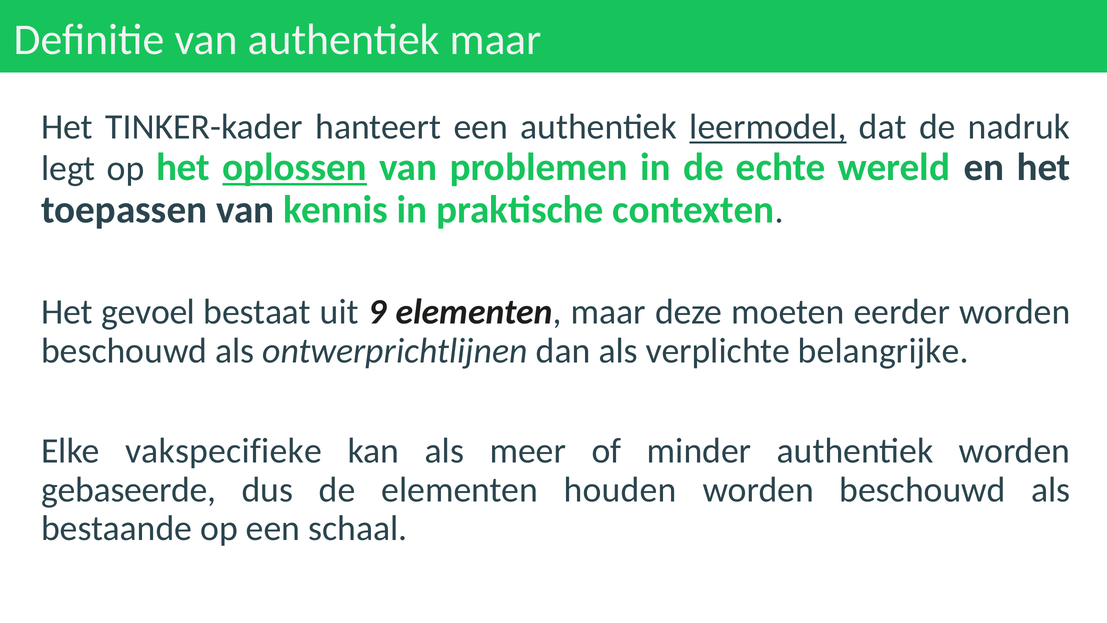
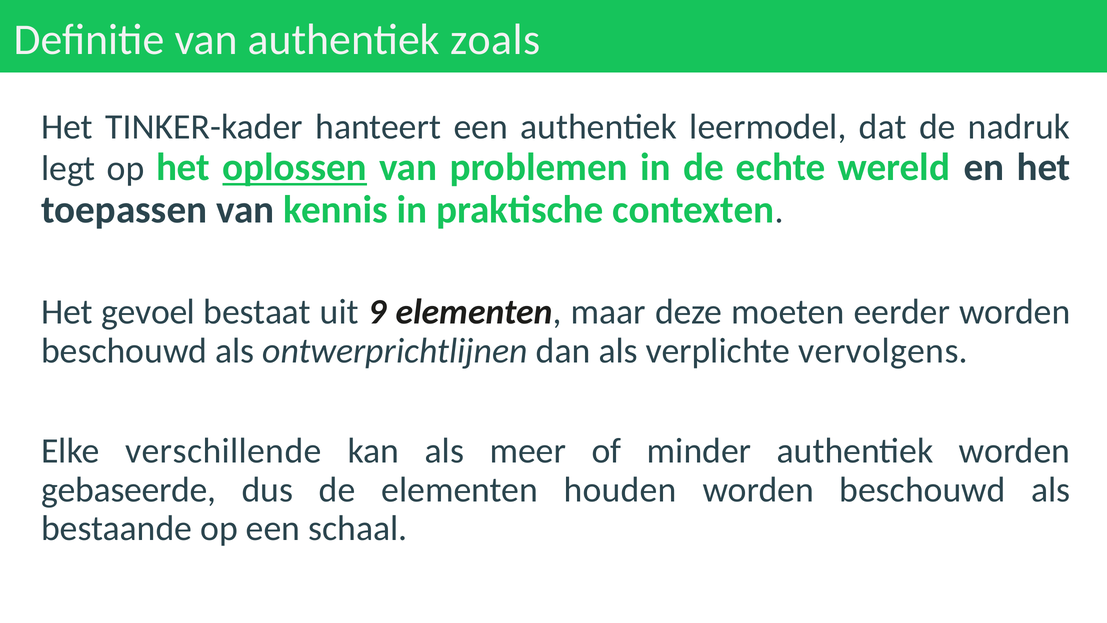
authentiek maar: maar -> zoals (495, 40)
leermodel underline: present -> none (768, 127)
belangrijke: belangrijke -> vervolgens (883, 351)
vakspecifieke: vakspecifieke -> verschillende (223, 451)
